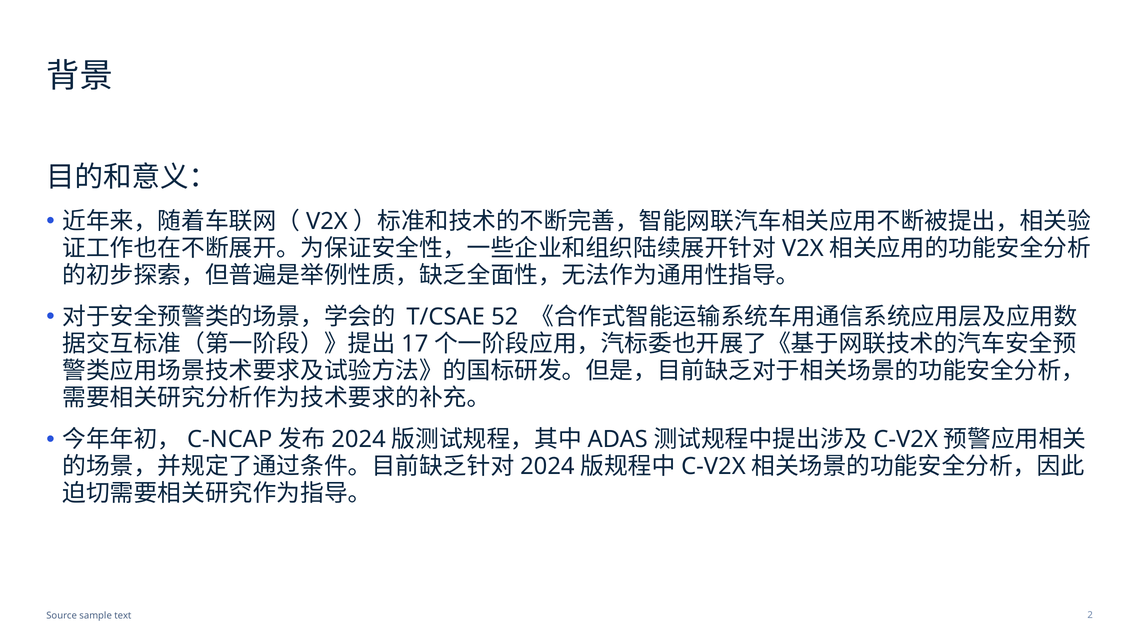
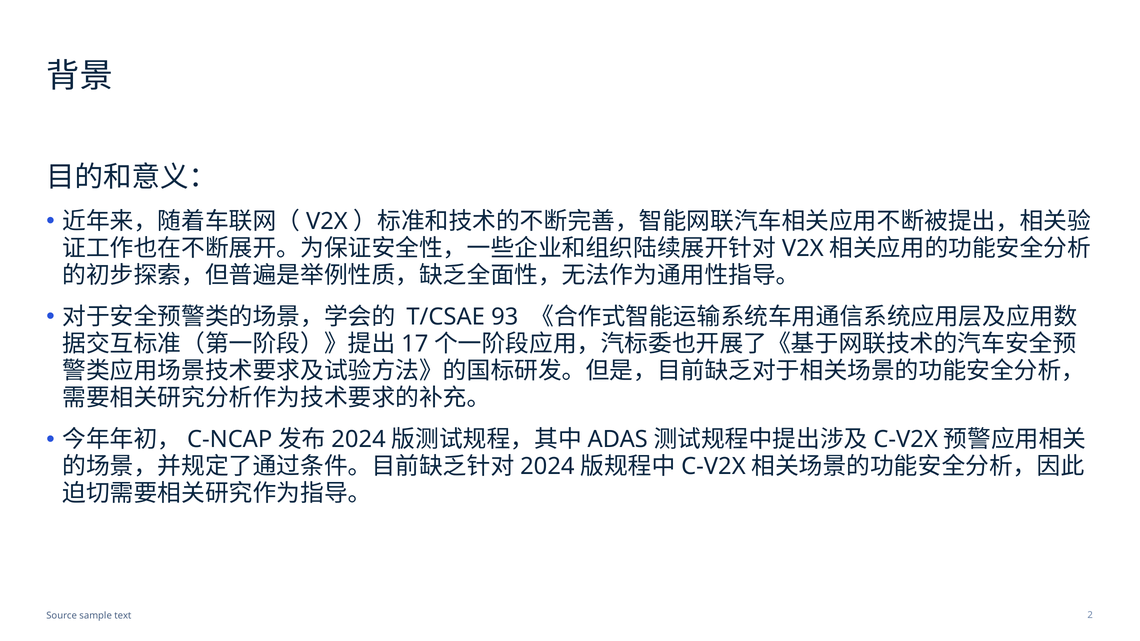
52: 52 -> 93 (505, 317)
